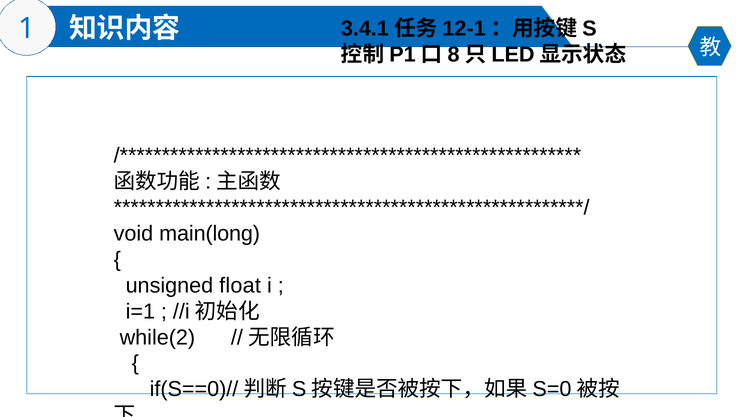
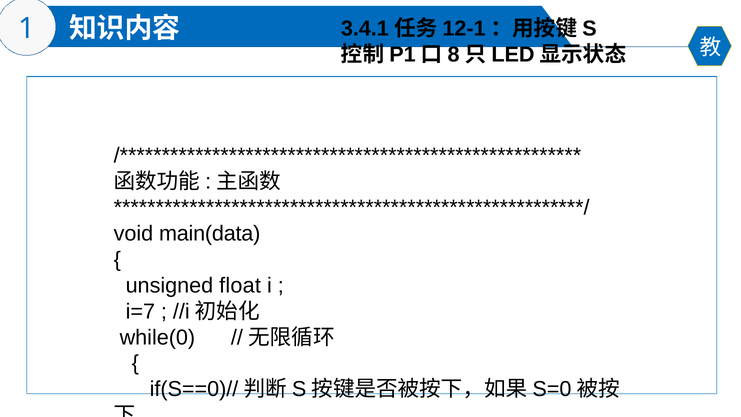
main(long: main(long -> main(data (210, 233)
i=1: i=1 -> i=7 (140, 311)
while(2: while(2 -> while(0 (157, 337)
